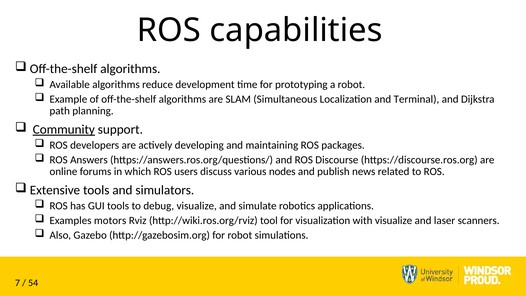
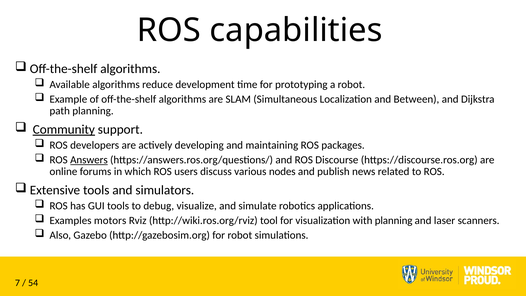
Terminal: Terminal -> Between (416, 99)
Answers underline: none -> present (89, 160)
with visualize: visualize -> planning (394, 220)
